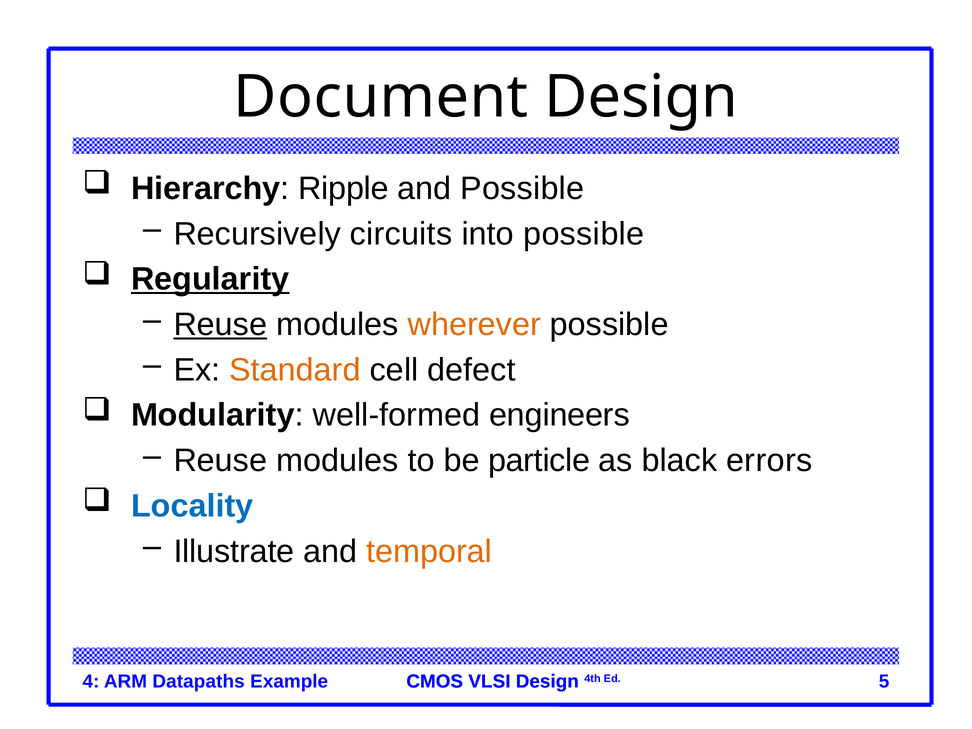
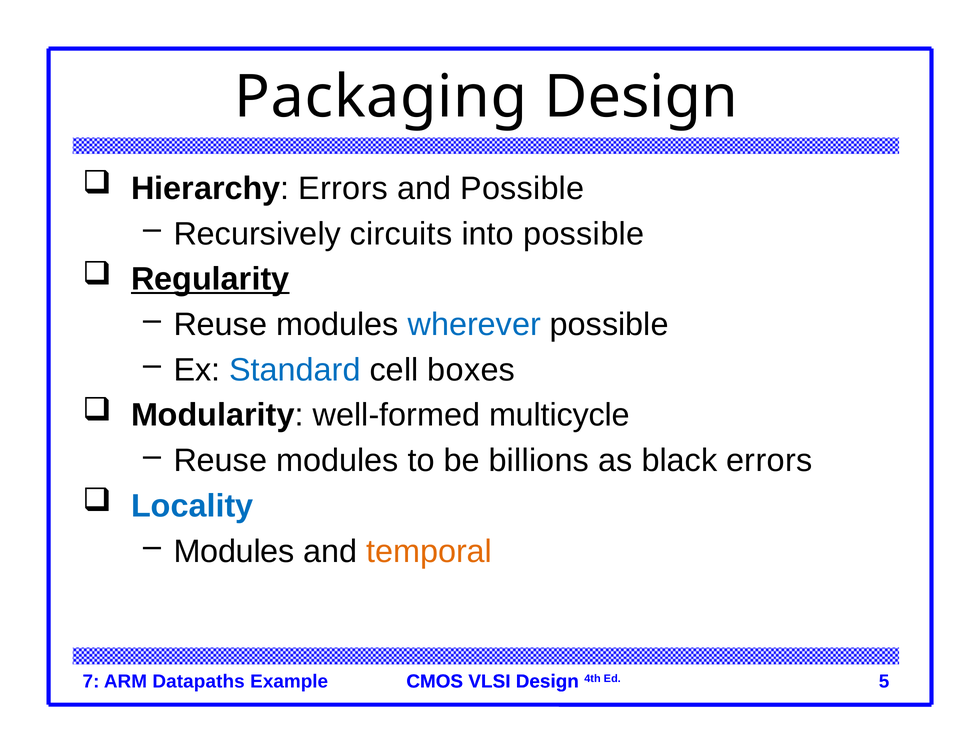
Document: Document -> Packaging (381, 97)
Hierarchy Ripple: Ripple -> Errors (343, 189)
Reuse underline: present -> none (220, 325)
wherever colour: orange -> blue (474, 325)
Standard colour: orange -> blue (295, 370)
defect: defect -> boxes (471, 370)
engineers: engineers -> multicycle (559, 415)
particle: particle -> billions (539, 461)
Illustrate: Illustrate -> Modules (234, 551)
4: 4 -> 7 (91, 682)
